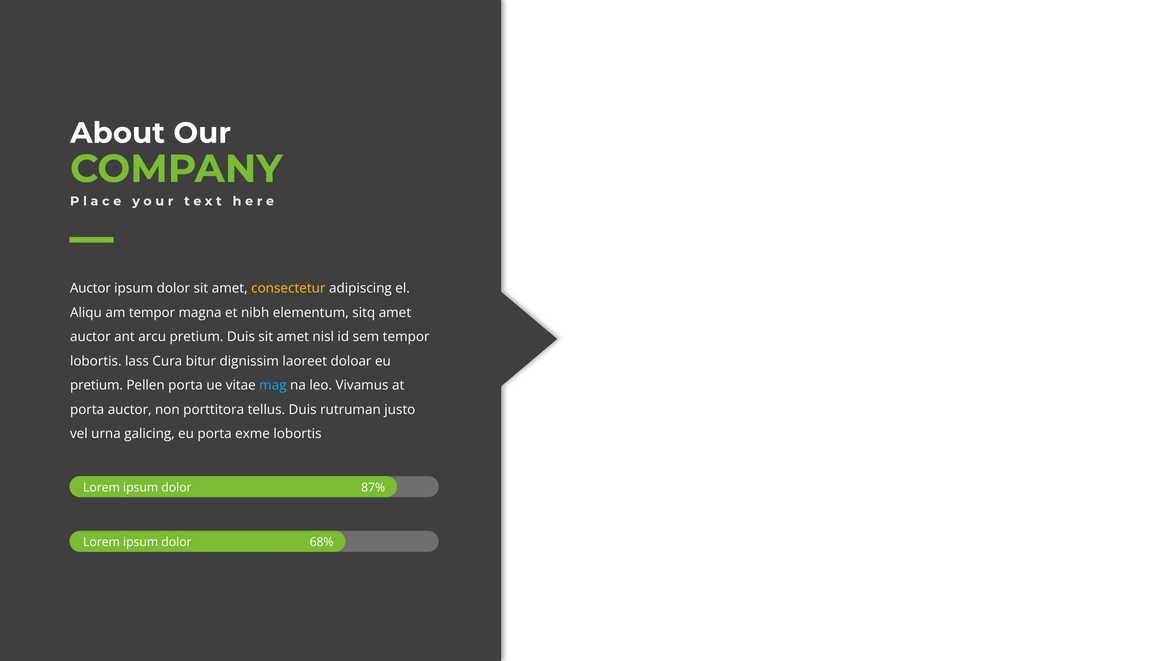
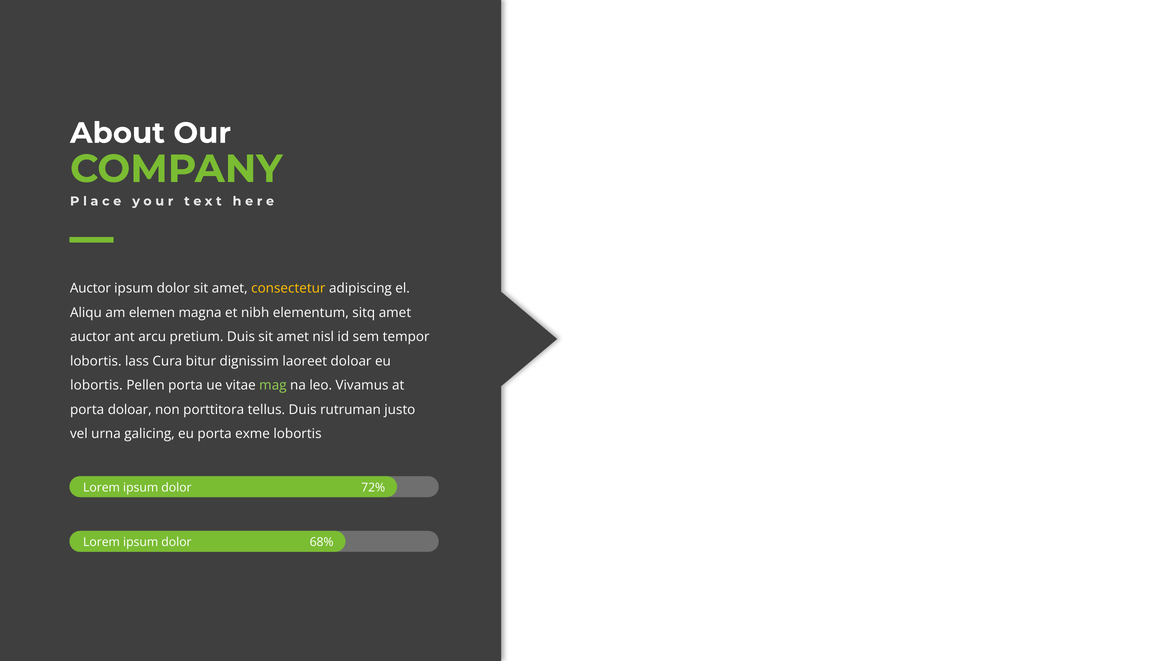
am tempor: tempor -> elemen (152, 313)
pretium: pretium -> lobortis (96, 386)
mag colour: light blue -> light green (273, 386)
porta auctor: auctor -> doloar (130, 410)
87%: 87% -> 72% (373, 488)
